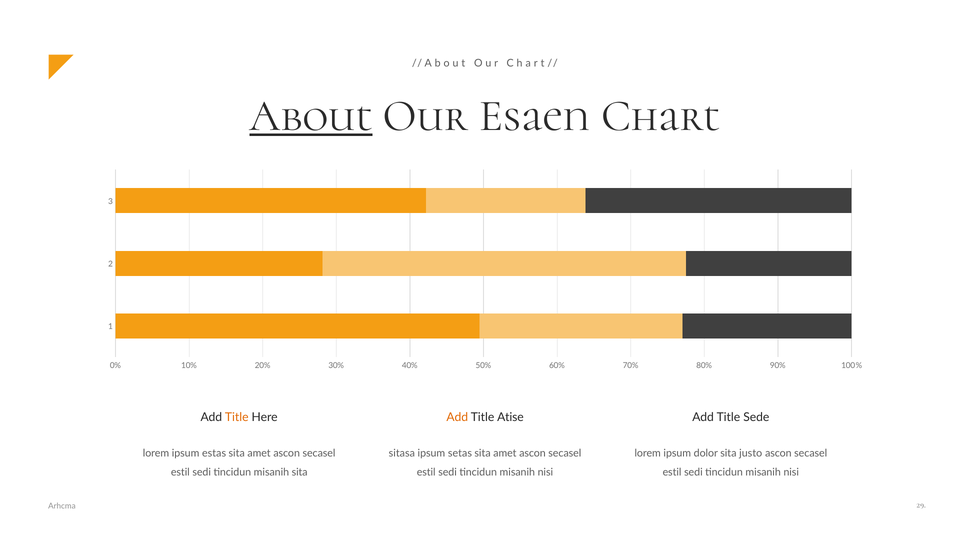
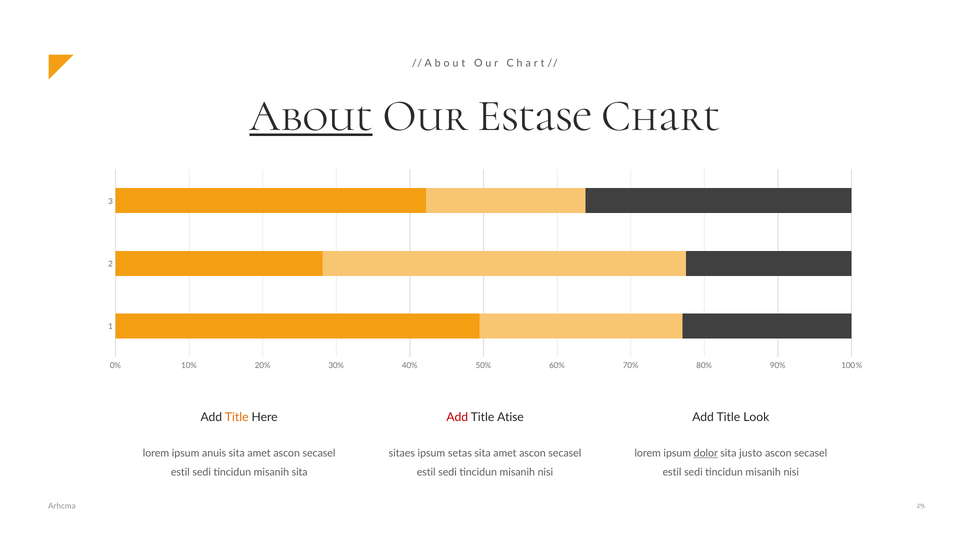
Esaen: Esaen -> Estase (535, 116)
Add colour: orange -> red (457, 418)
Sede: Sede -> Look (756, 418)
estas: estas -> anuis (214, 454)
sitasa: sitasa -> sitaes (402, 454)
dolor underline: none -> present (706, 454)
